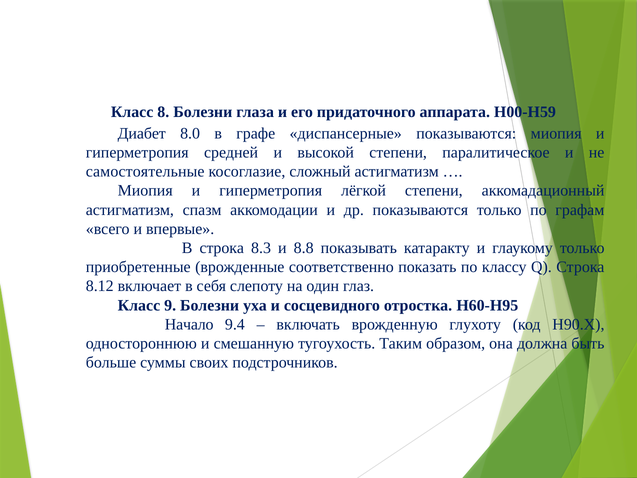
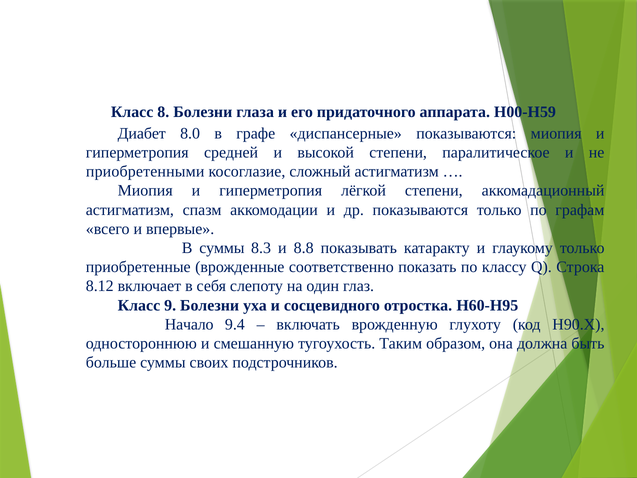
самостоятельные: самостоятельные -> приобретенными (145, 171)
В строка: строка -> суммы (222, 248)
